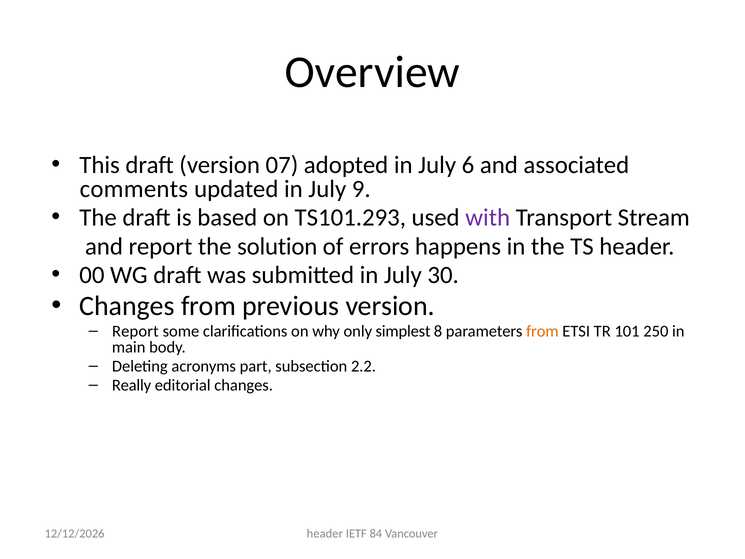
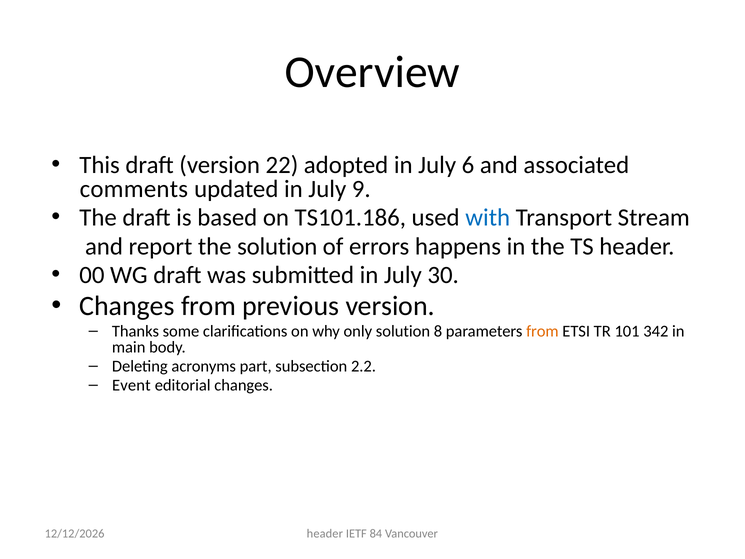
07: 07 -> 22 (282, 165)
TS101.293: TS101.293 -> TS101.186 (350, 218)
with colour: purple -> blue (488, 218)
Report: Report -> Thanks (136, 331)
only simplest: simplest -> solution (403, 331)
250: 250 -> 342 (656, 331)
Really: Really -> Event (131, 385)
